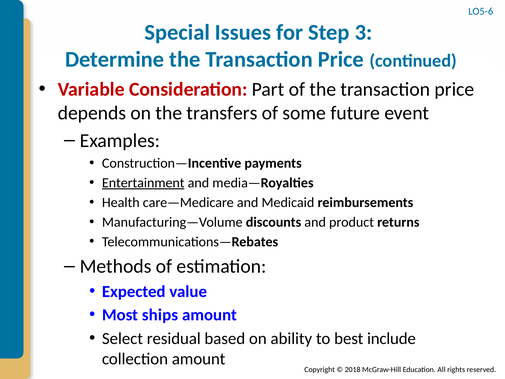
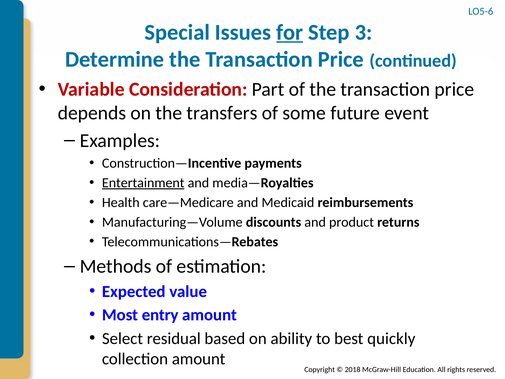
for underline: none -> present (290, 32)
ships: ships -> entry (160, 315)
include: include -> quickly (391, 338)
